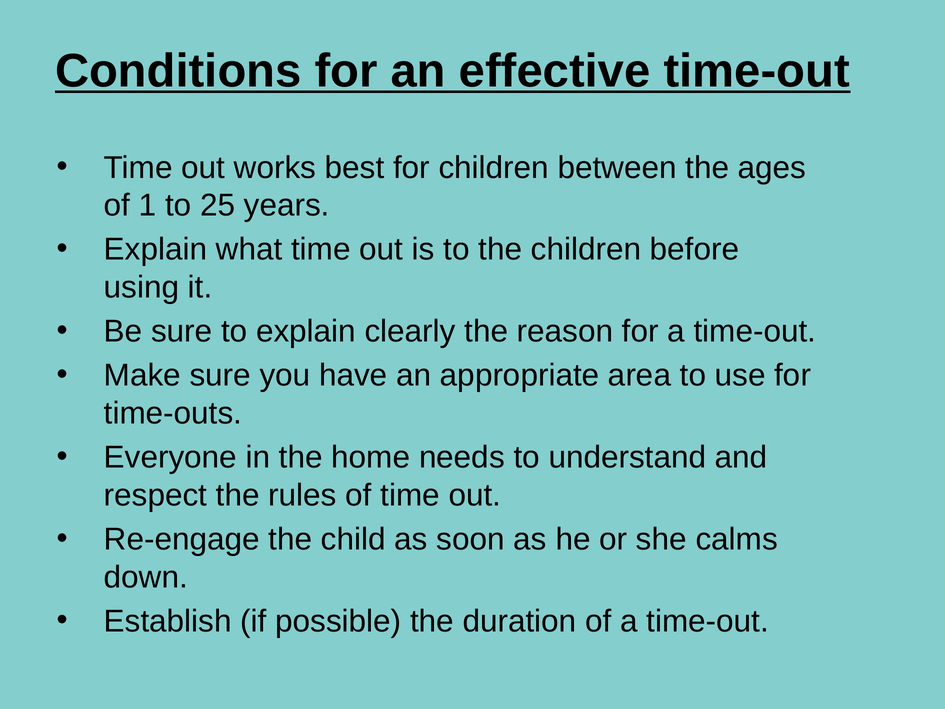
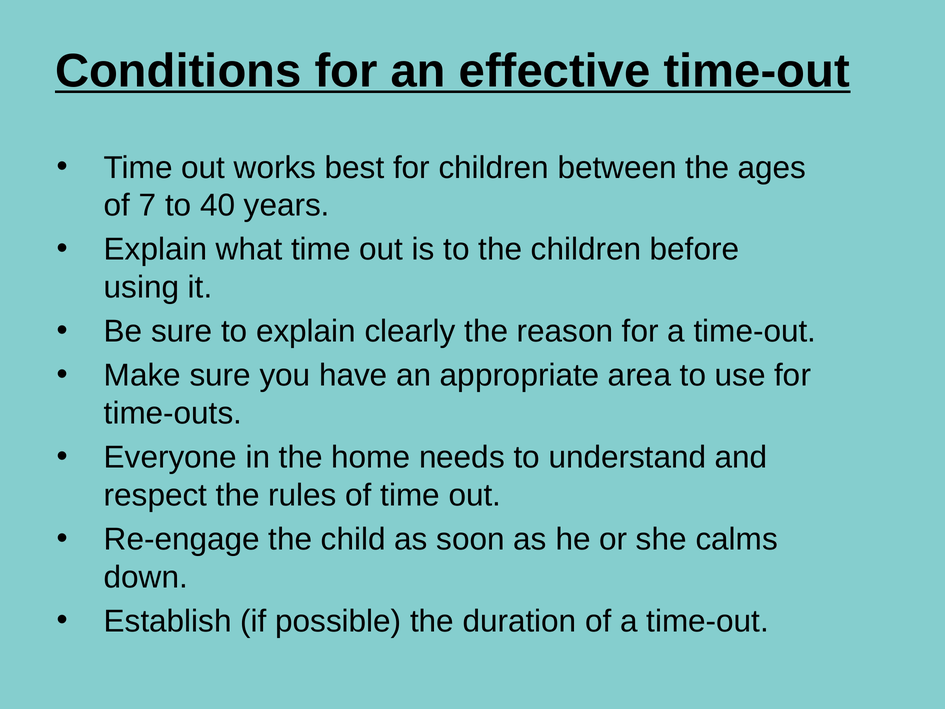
1: 1 -> 7 (148, 205)
25: 25 -> 40 (218, 205)
